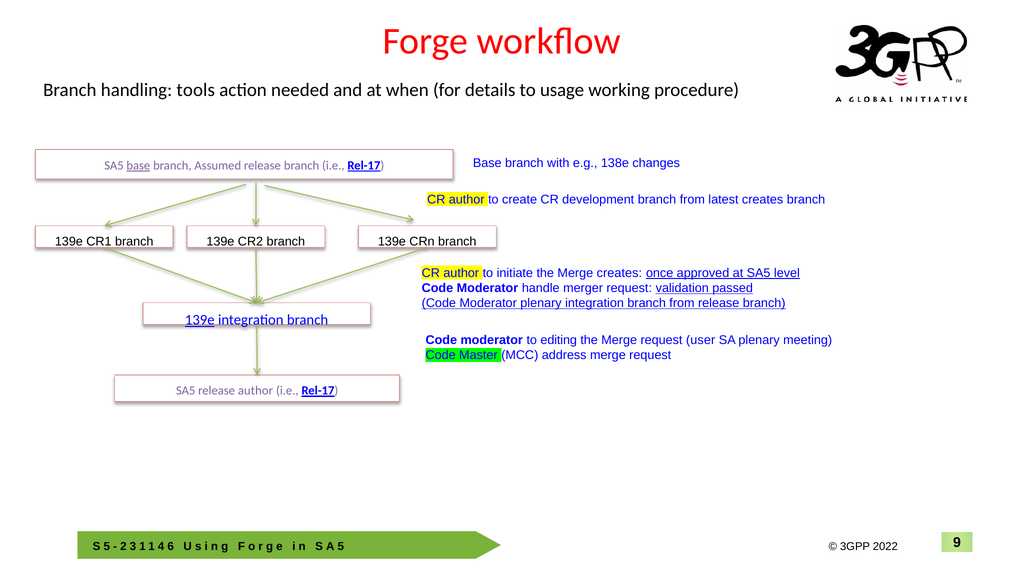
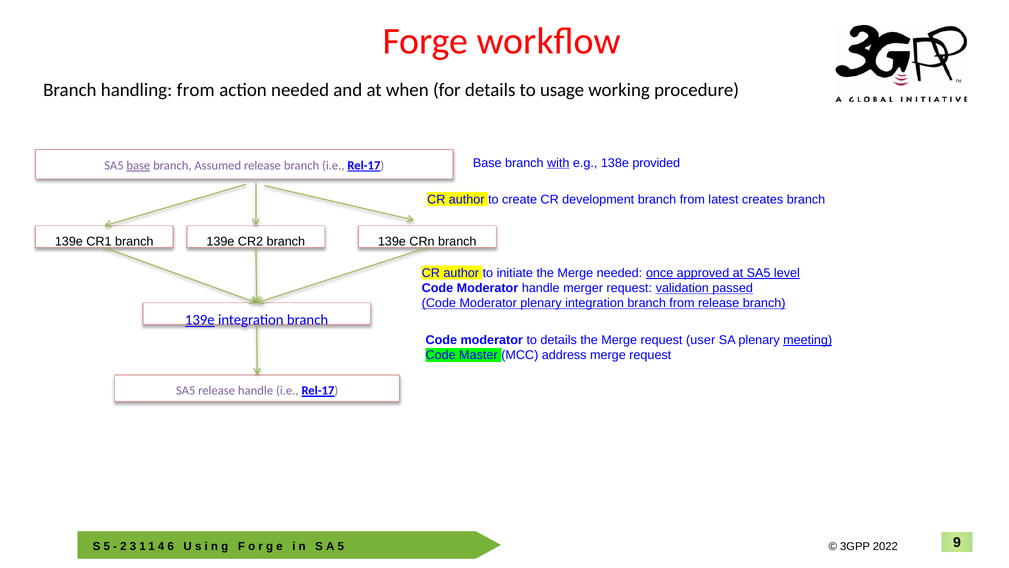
handling tools: tools -> from (196, 90)
with underline: none -> present (558, 163)
changes: changes -> provided (656, 163)
Merge creates: creates -> needed (619, 273)
to editing: editing -> details (559, 340)
meeting underline: none -> present (808, 340)
release author: author -> handle (256, 391)
